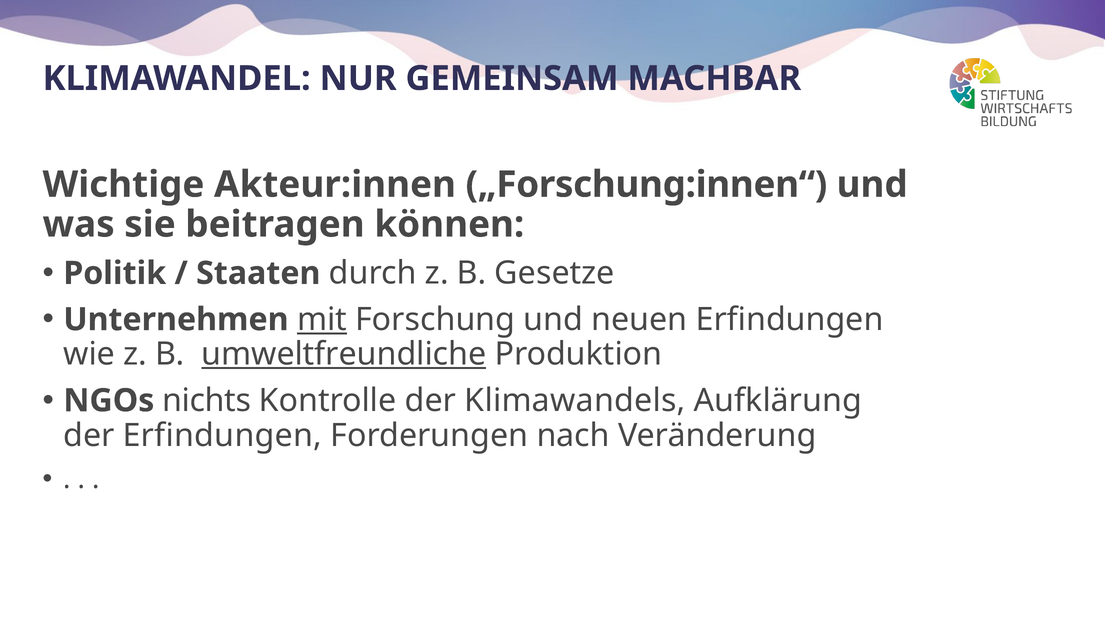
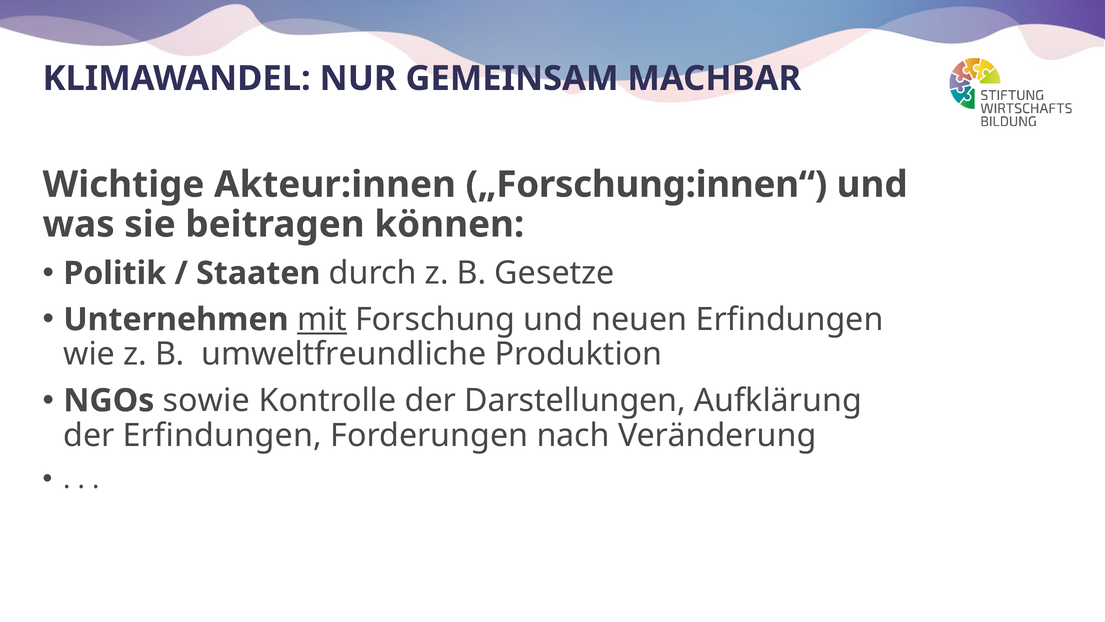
umweltfreundliche underline: present -> none (344, 354)
nichts: nichts -> sowie (206, 400)
Klimawandels: Klimawandels -> Darstellungen (575, 400)
